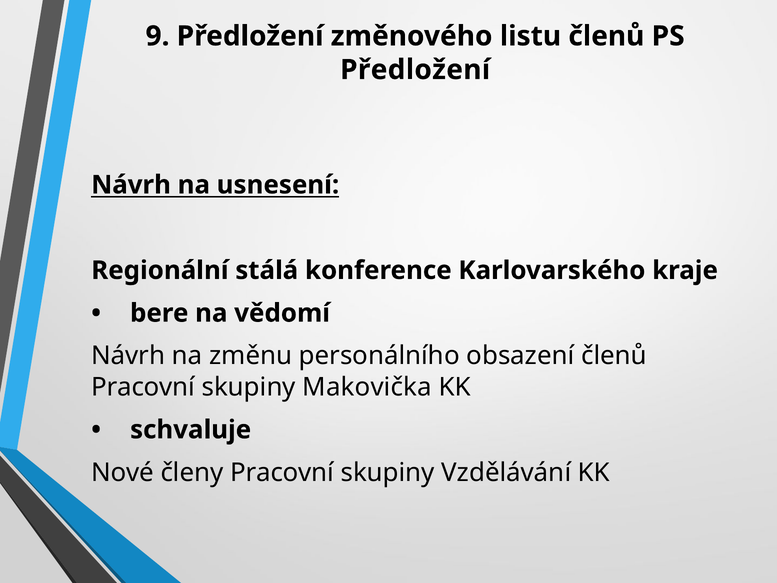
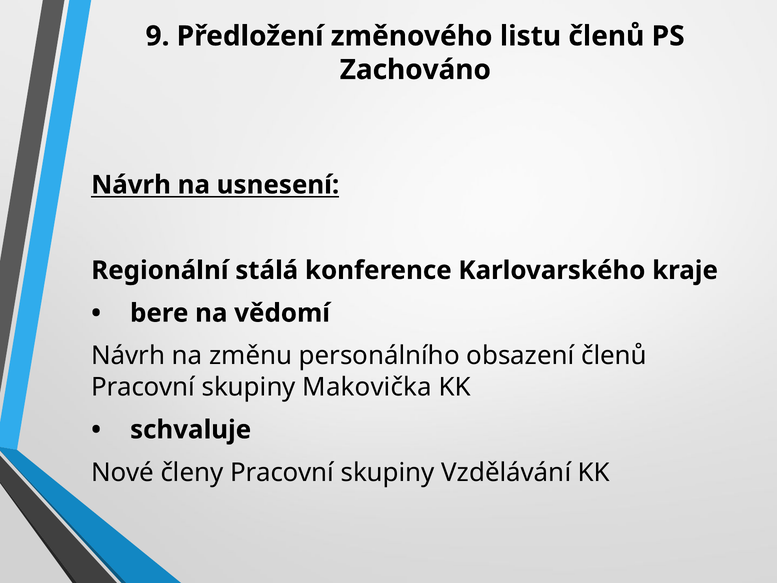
Předložení: Předložení -> Zachováno (415, 70)
